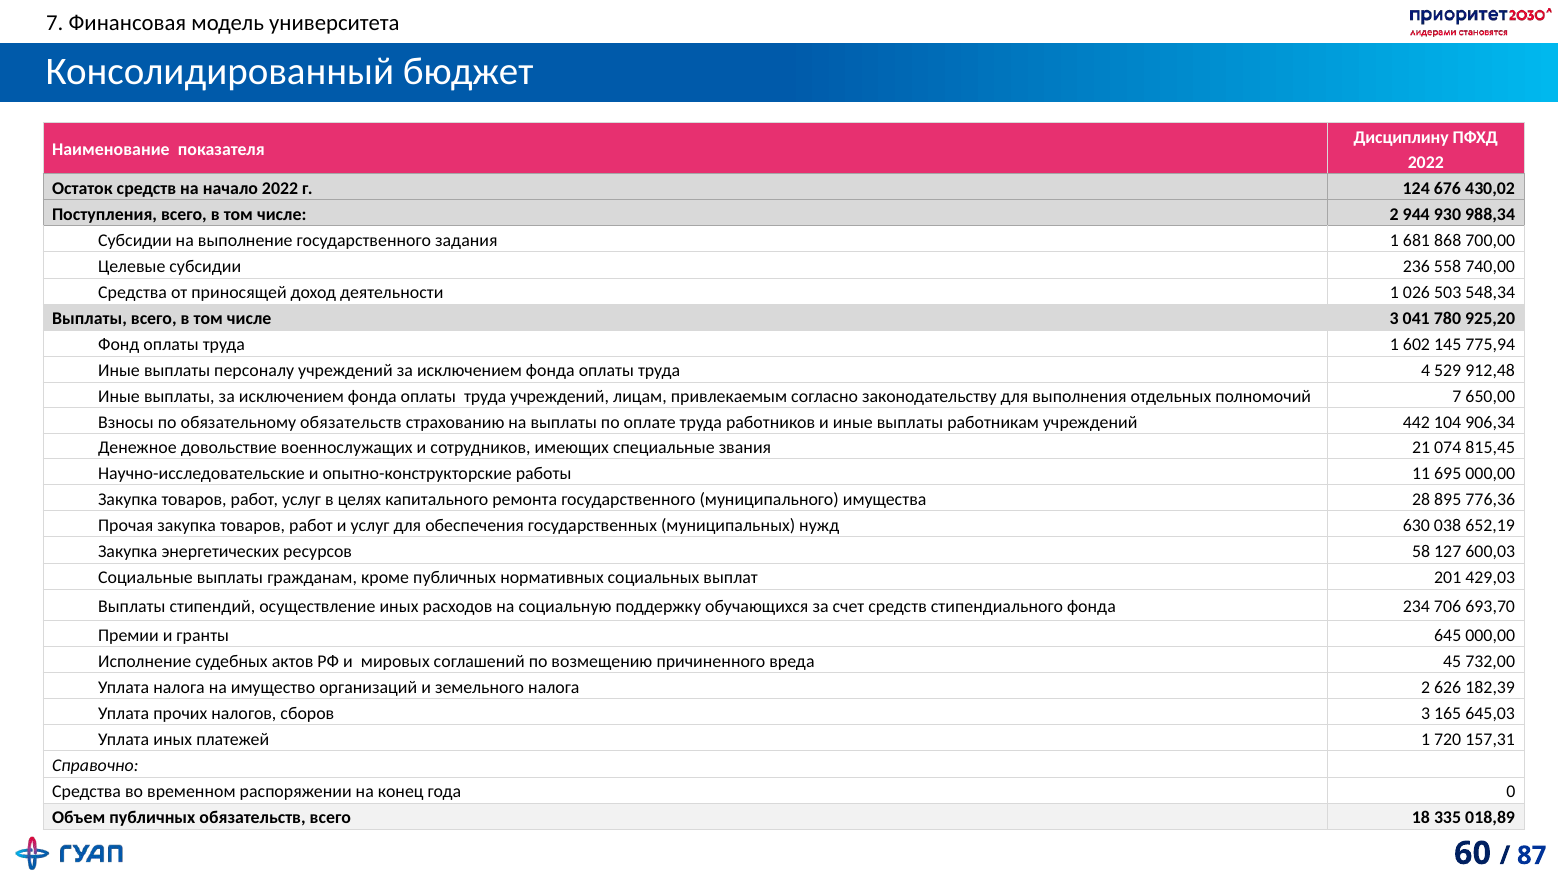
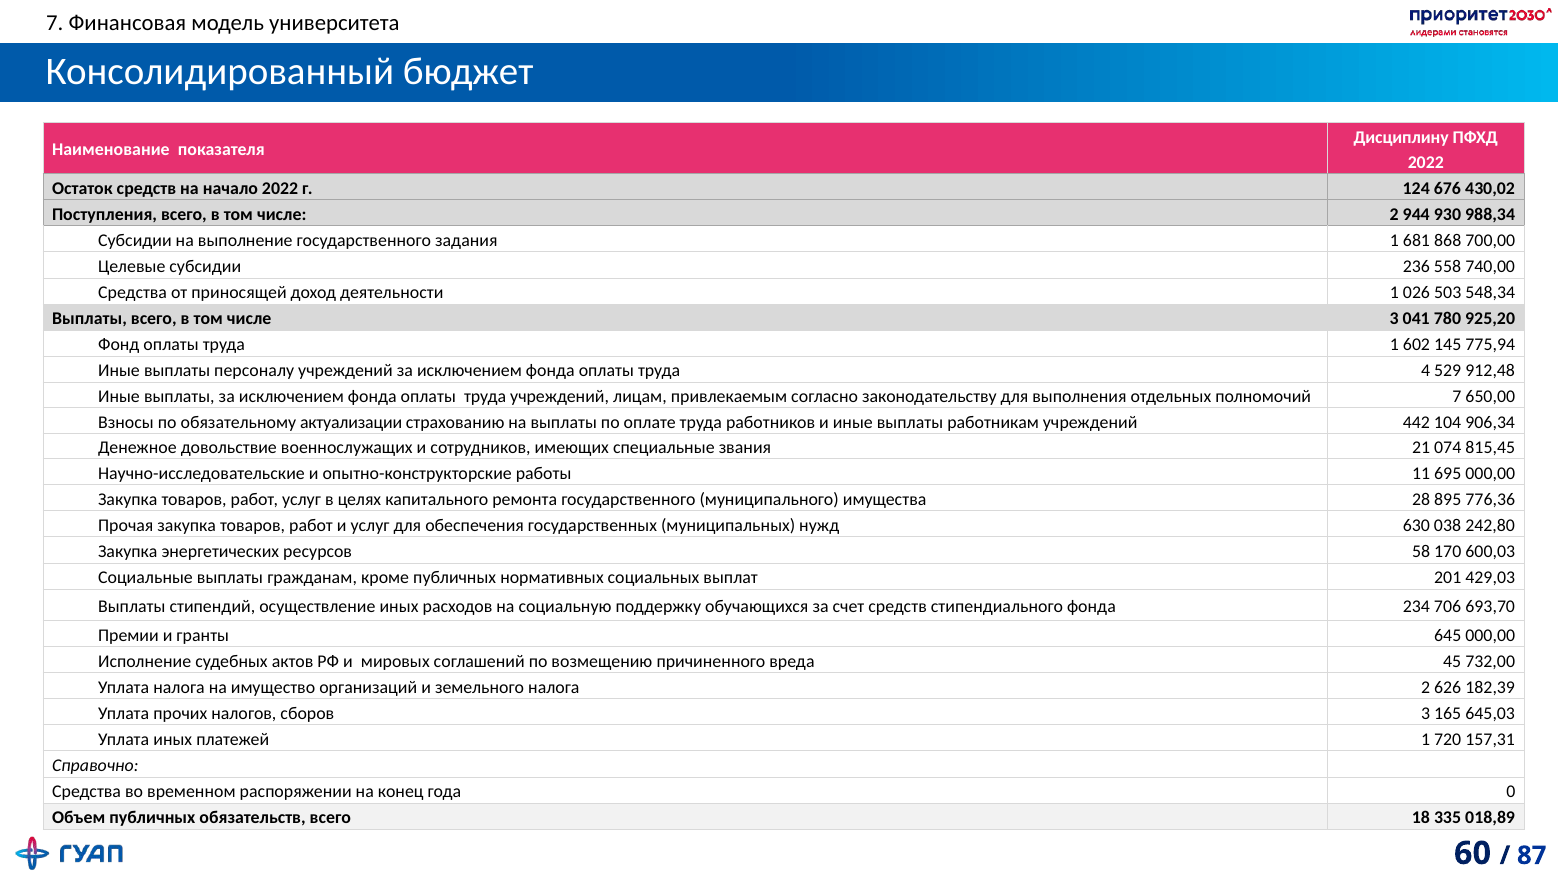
обязательному обязательств: обязательств -> актуализации (351, 422)
652,19: 652,19 -> 242,80 (1490, 525)
127: 127 -> 170 (1448, 551)
